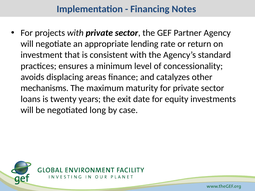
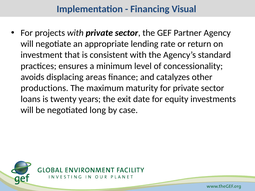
Notes: Notes -> Visual (184, 9)
mechanisms: mechanisms -> productions (44, 88)
